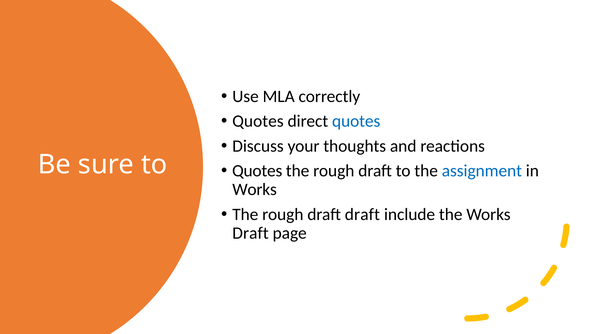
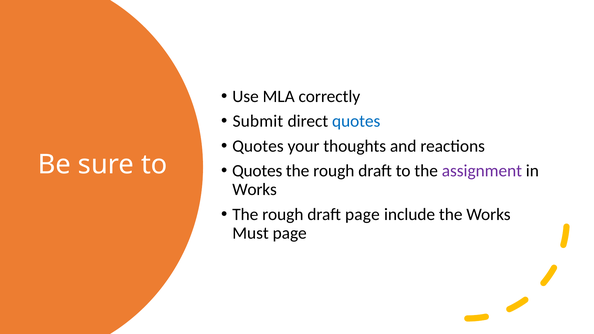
Quotes: Quotes -> Submit (258, 121)
Discuss: Discuss -> Quotes (258, 146)
assignment colour: blue -> purple (482, 171)
draft draft: draft -> page (362, 215)
Draft: Draft -> Must (251, 233)
